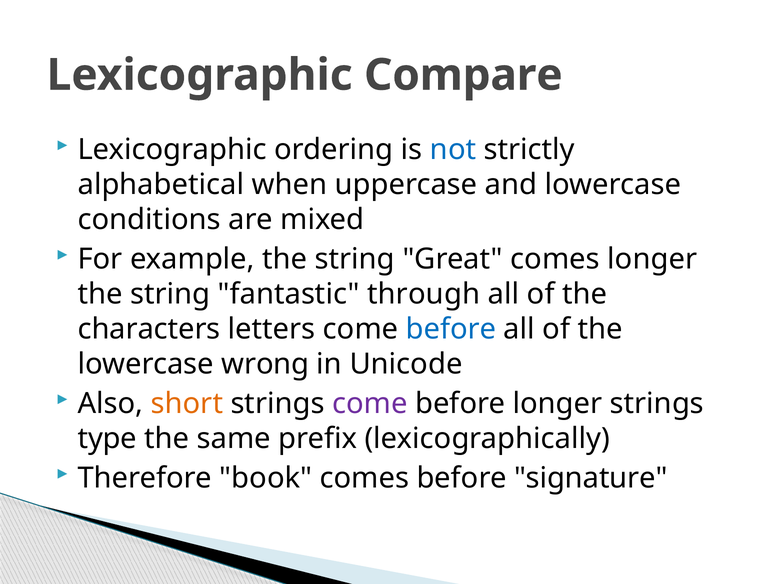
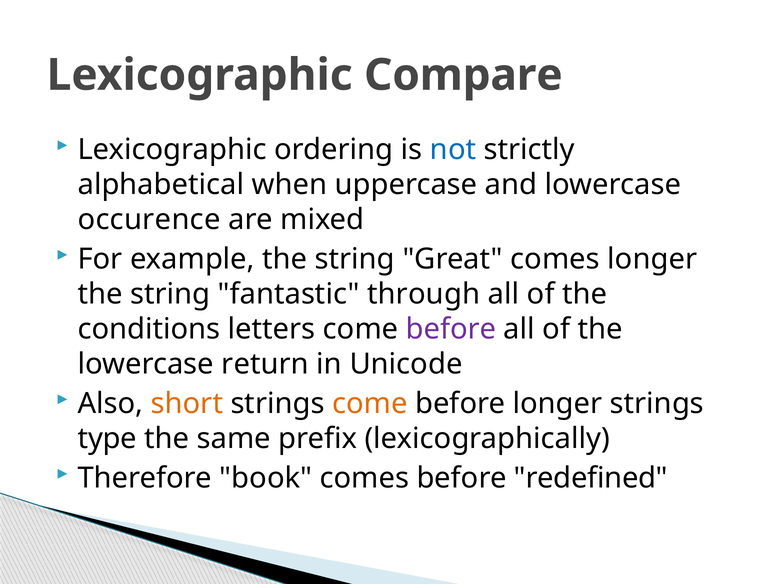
conditions: conditions -> occurence (149, 220)
characters: characters -> conditions (149, 329)
before colour: blue -> purple (451, 329)
wrong: wrong -> return (265, 364)
come colour: purple -> orange (370, 403)
signature: signature -> redefined (591, 478)
